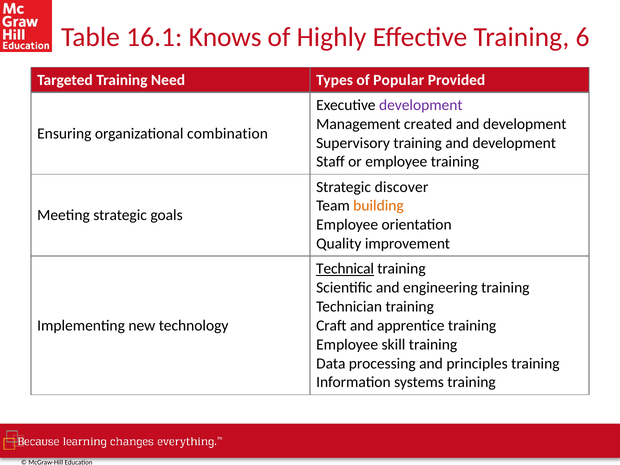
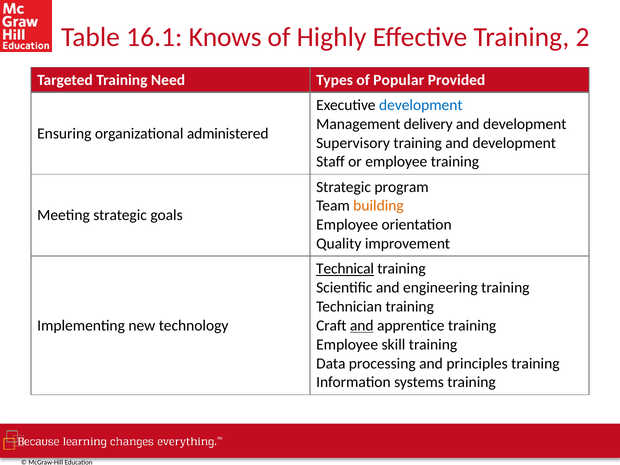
6: 6 -> 2 (583, 37)
development colour: purple -> blue (421, 105)
created: created -> delivery (428, 124)
combination: combination -> administered (228, 133)
discover: discover -> program (402, 187)
and underline: none -> present (362, 326)
